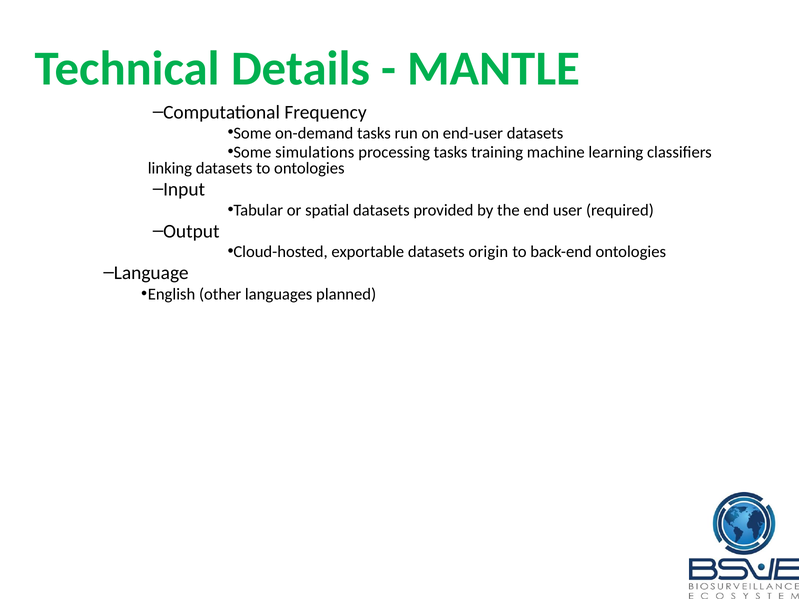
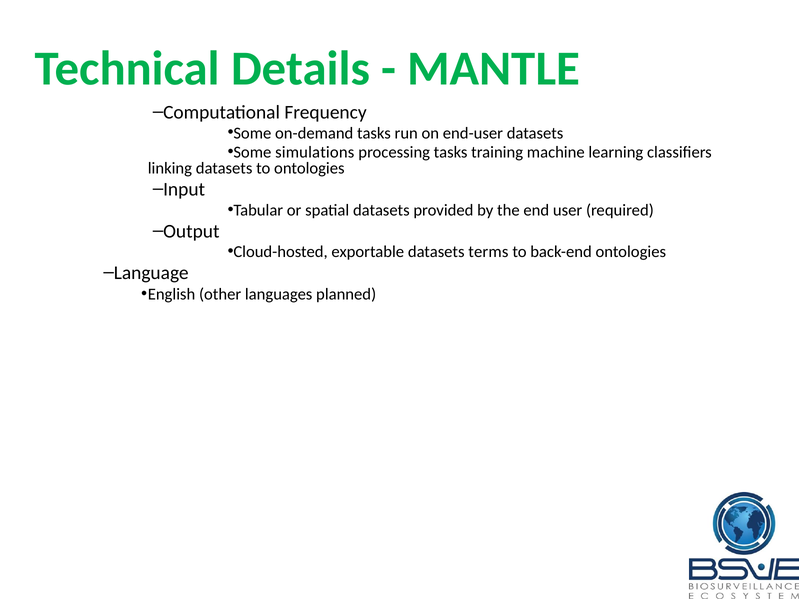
origin: origin -> terms (488, 252)
